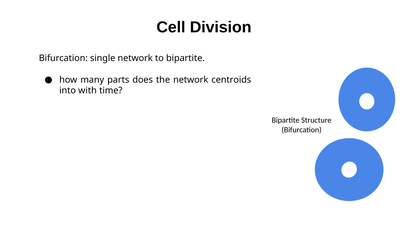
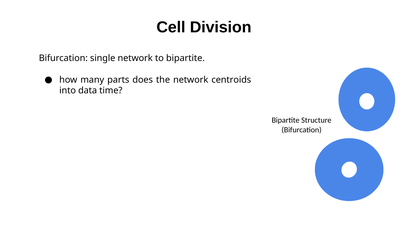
with: with -> data (88, 91)
